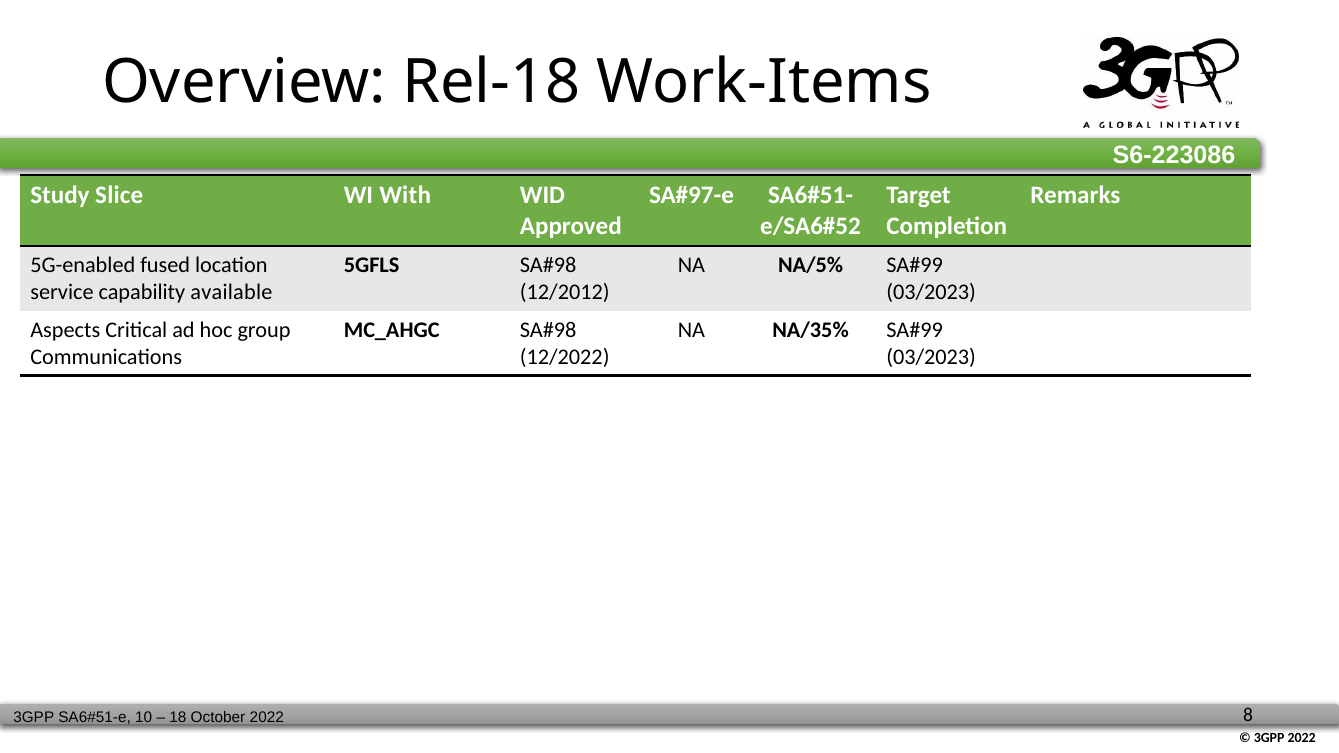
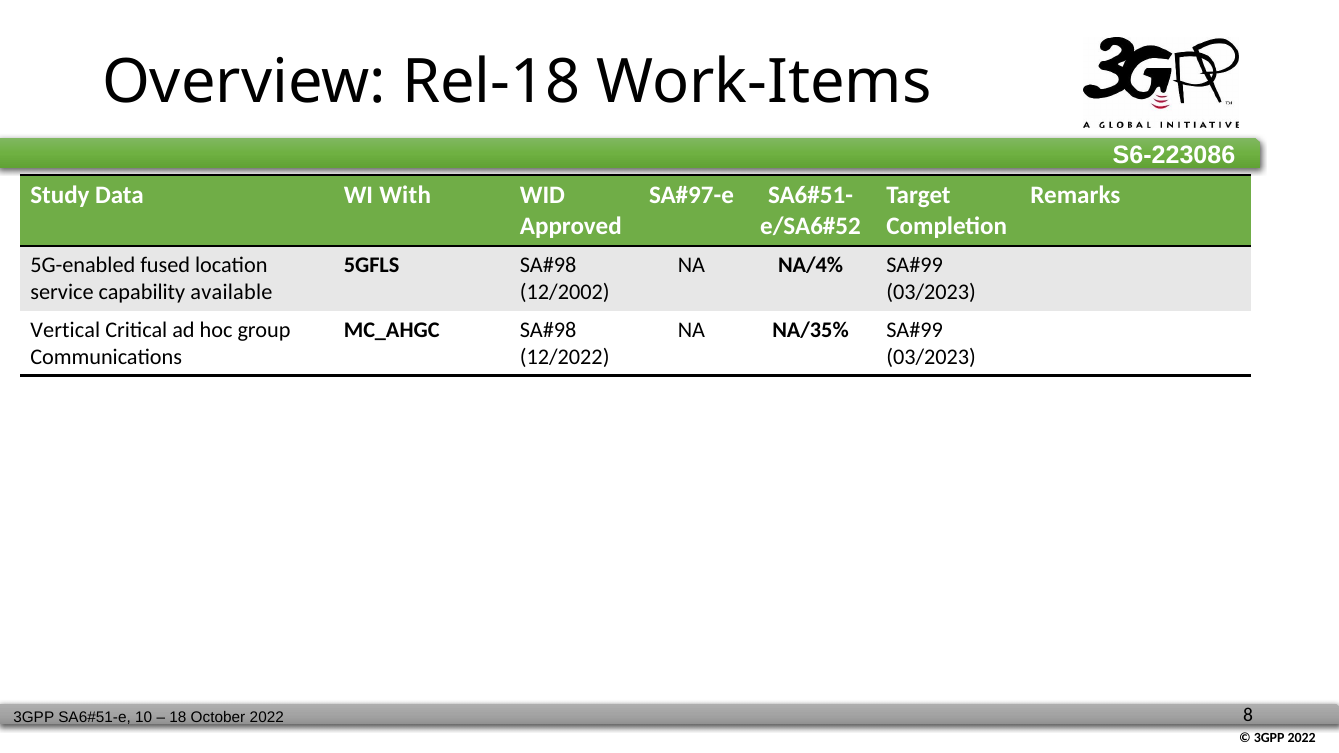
Slice: Slice -> Data (119, 196)
NA/5%: NA/5% -> NA/4% (811, 265)
12/2012: 12/2012 -> 12/2002 (565, 292)
Aspects: Aspects -> Vertical (65, 330)
